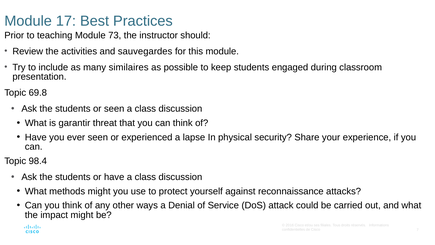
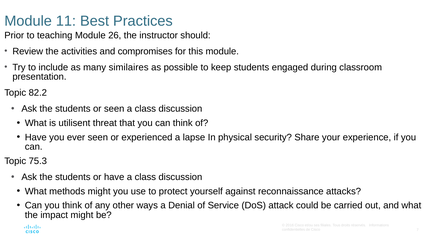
17: 17 -> 11 (66, 21)
73: 73 -> 26 (115, 35)
sauvegardes: sauvegardes -> compromises (145, 51)
69.8: 69.8 -> 82.2 (38, 93)
garantir: garantir -> utilisent (74, 123)
98.4: 98.4 -> 75.3 (38, 161)
